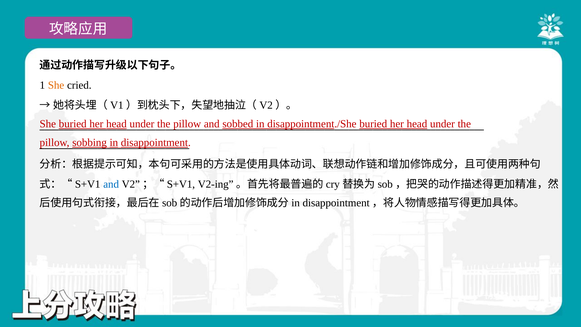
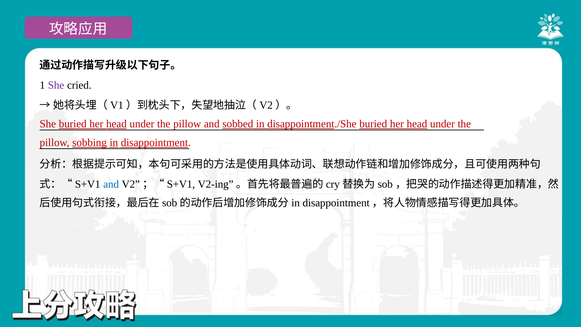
She colour: orange -> purple (56, 85)
